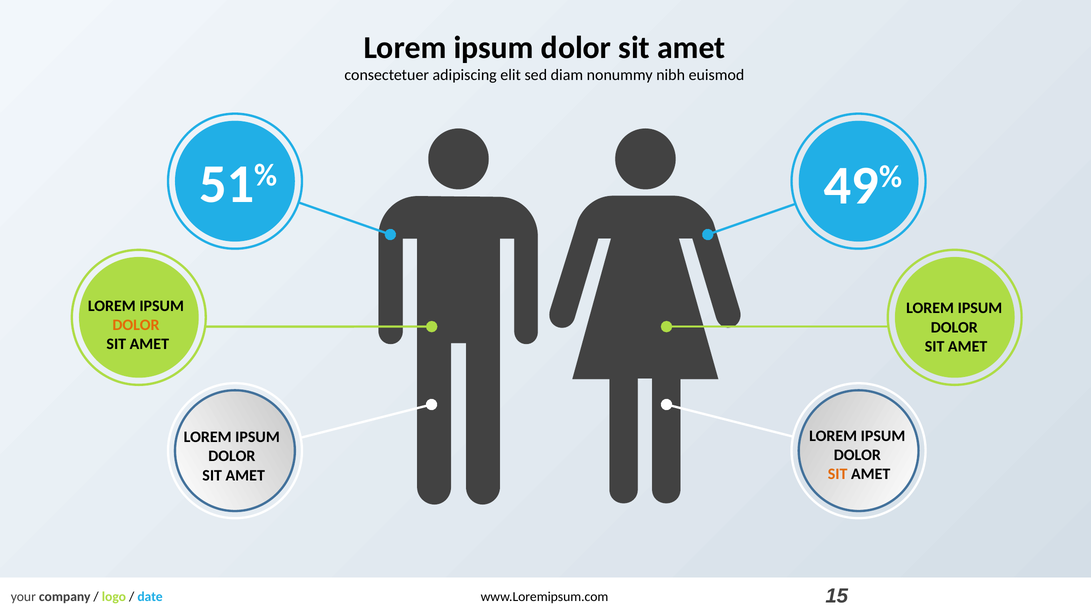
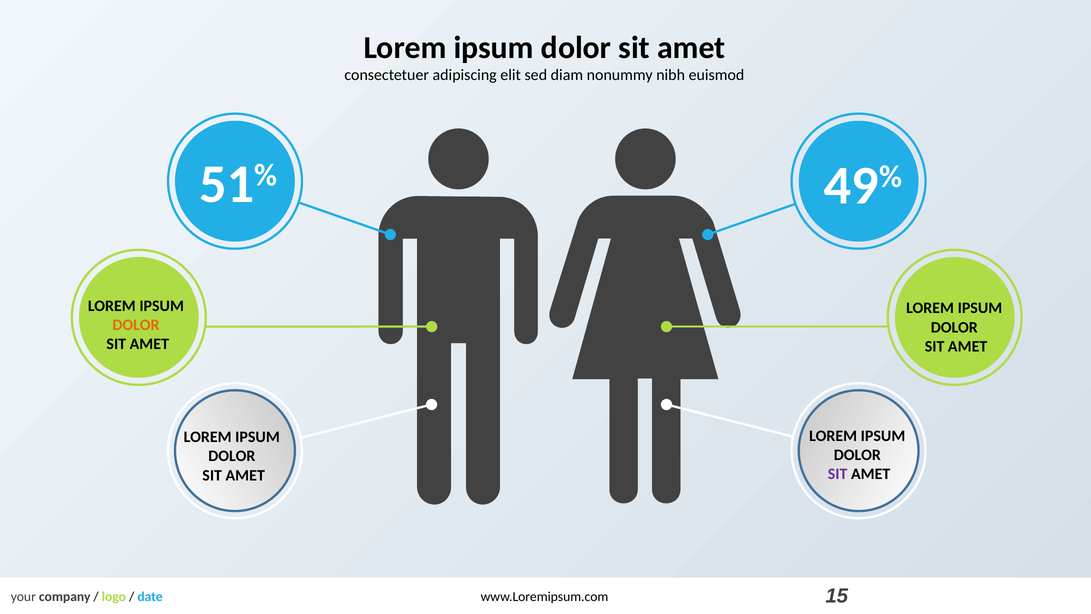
SIT colour: orange -> purple (838, 474)
